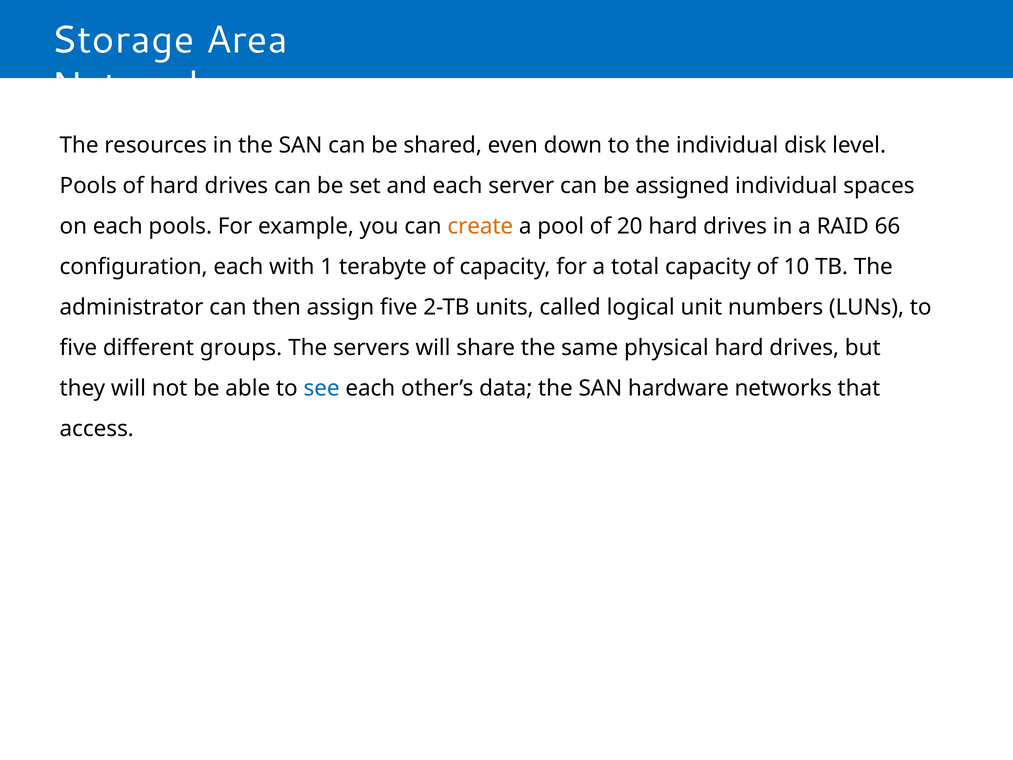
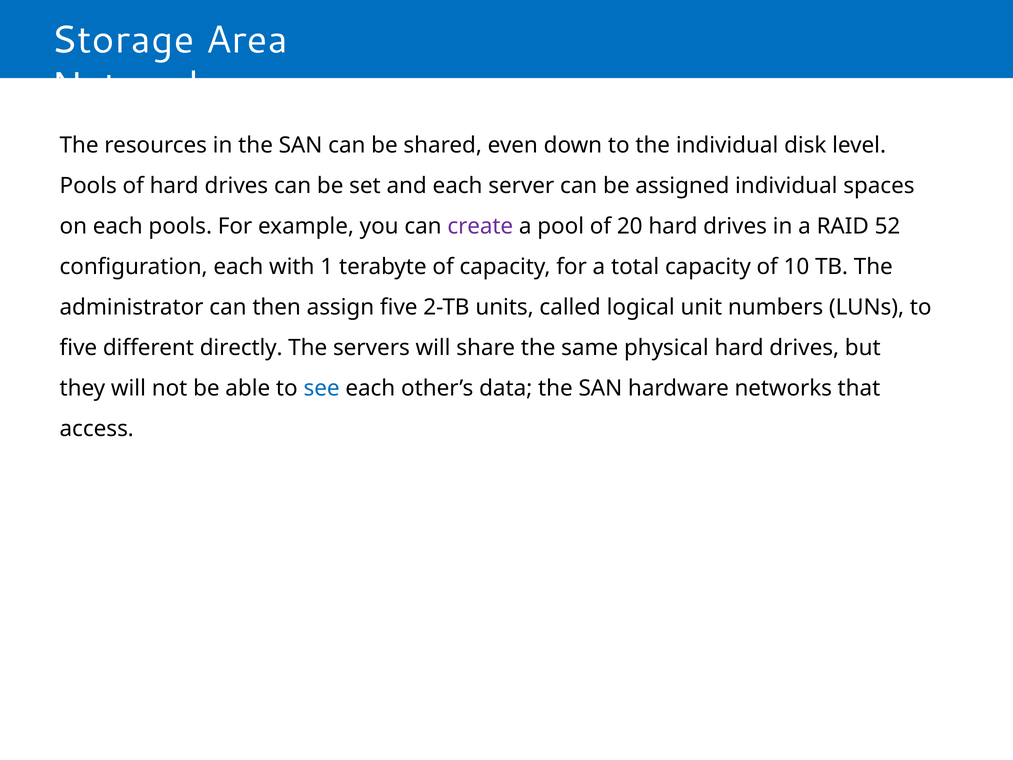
create colour: orange -> purple (480, 226)
66: 66 -> 52 (888, 226)
groups: groups -> directly (241, 347)
